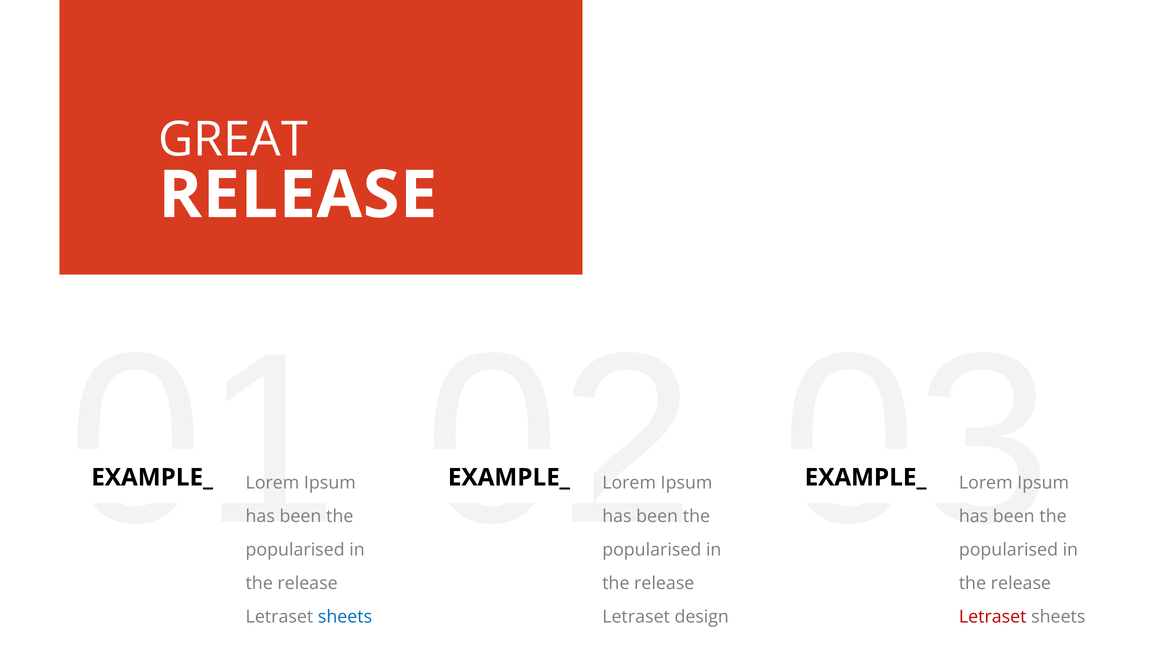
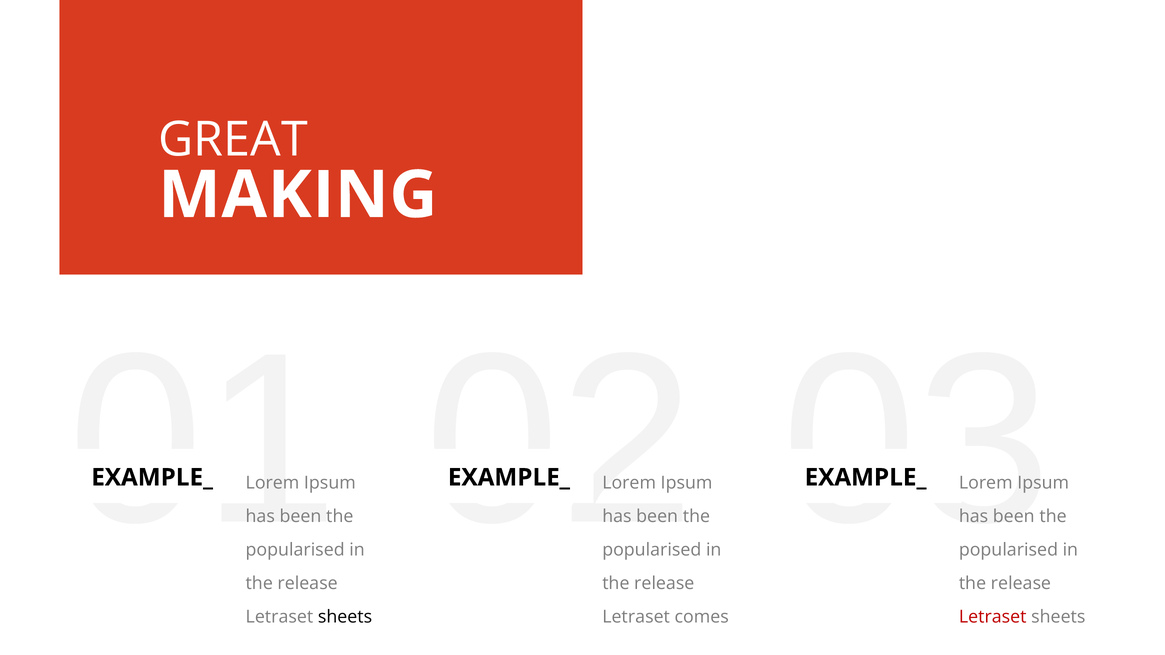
RELEASE: RELEASE -> MAKING (298, 195)
sheets colour: blue -> black (345, 617)
design: design -> comes (702, 617)
